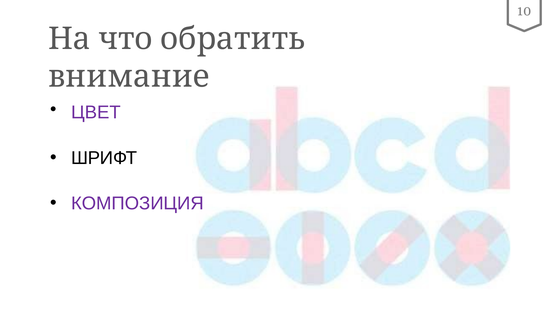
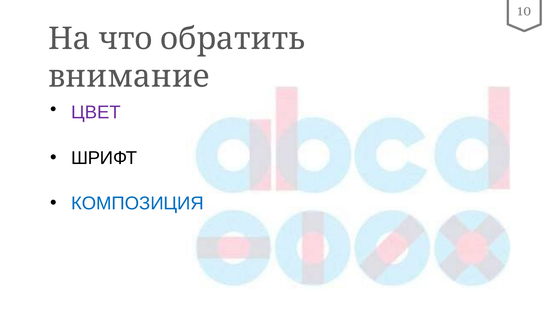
КОМПОЗИЦИЯ colour: purple -> blue (137, 203)
